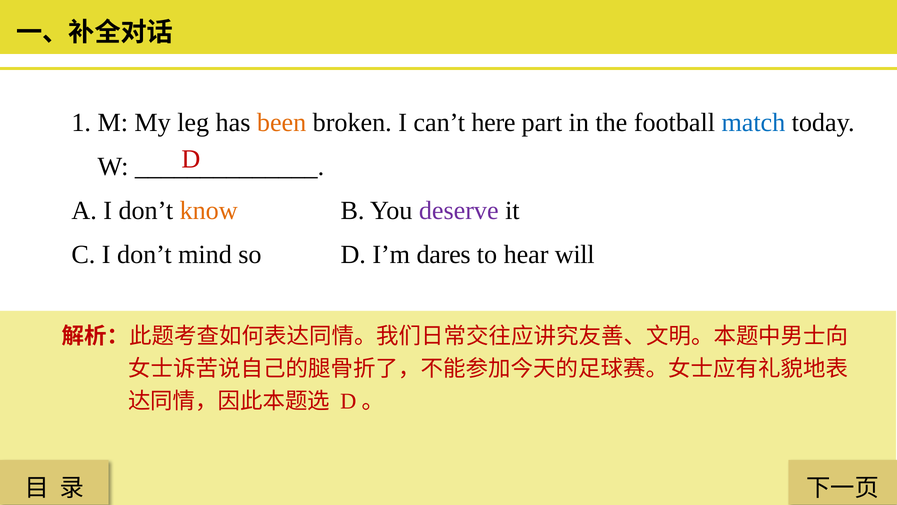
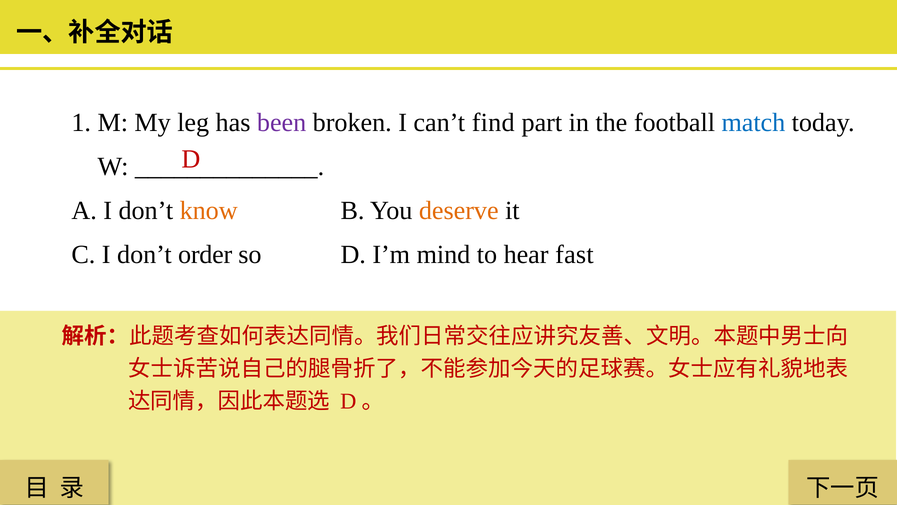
been colour: orange -> purple (282, 122)
here: here -> find (493, 122)
deserve colour: purple -> orange (459, 210)
mind: mind -> order (205, 254)
dares: dares -> mind (443, 254)
will: will -> fast (574, 254)
